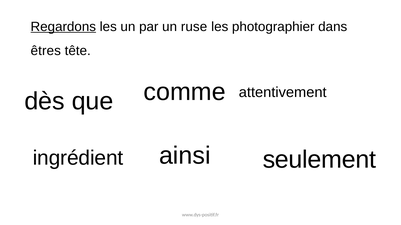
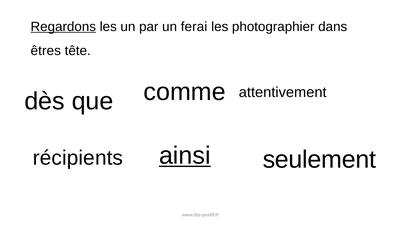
ruse: ruse -> ferai (194, 27)
ainsi underline: none -> present (185, 156)
ingrédient: ingrédient -> récipients (78, 158)
